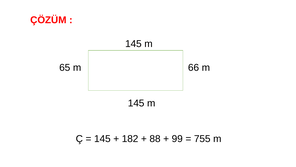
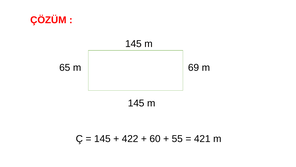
66: 66 -> 69 (194, 67)
182: 182 -> 422 (130, 138)
88: 88 -> 60 (155, 138)
99: 99 -> 55 (177, 138)
755: 755 -> 421 (202, 138)
